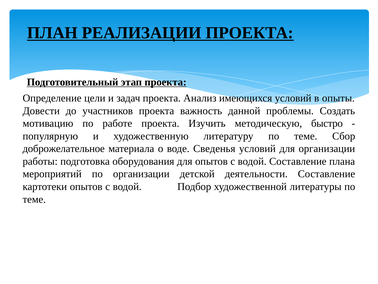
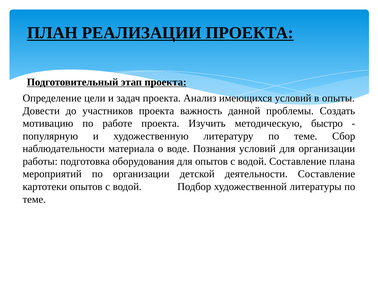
доброжелательное: доброжелательное -> наблюдательности (64, 148)
Сведенья: Сведенья -> Познания (214, 148)
